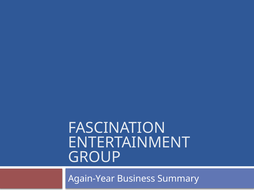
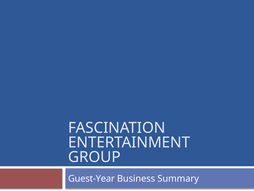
Again-Year: Again-Year -> Guest-Year (91, 178)
